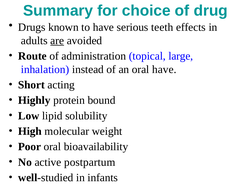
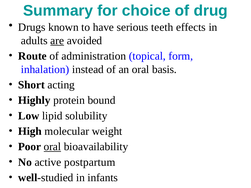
large: large -> form (181, 56)
oral have: have -> basis (164, 69)
oral underline: none -> present (52, 147)
